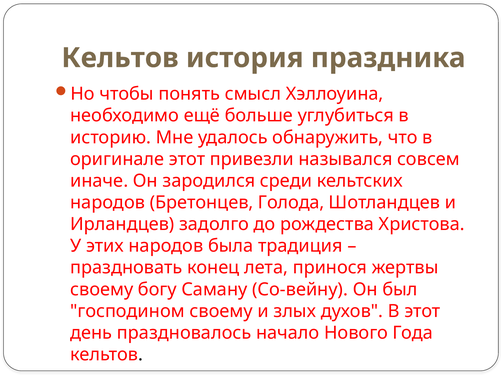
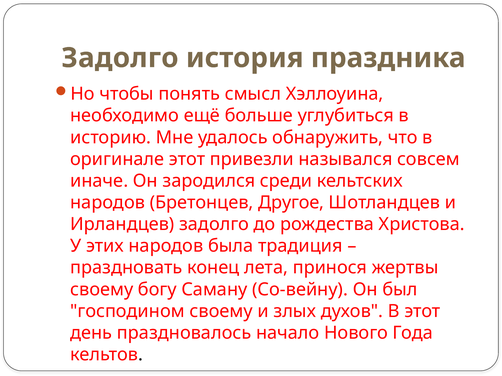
Кельтов: Кельтов -> Задолго (120, 58)
Голода: Голода -> Другое (291, 203)
